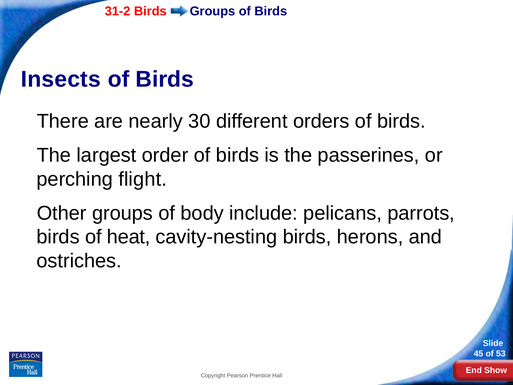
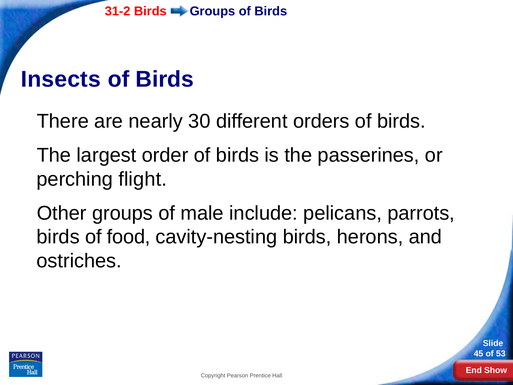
body: body -> male (202, 213)
heat: heat -> food (129, 237)
